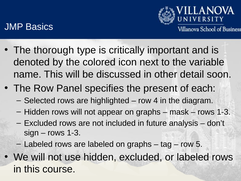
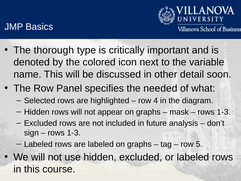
present: present -> needed (160, 88)
each: each -> what (203, 88)
